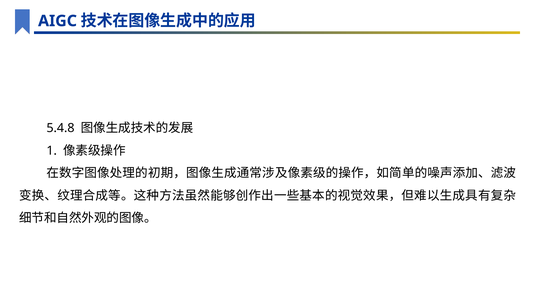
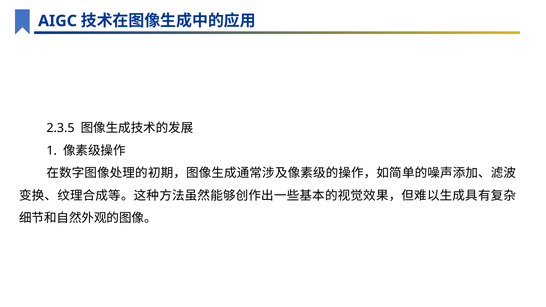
5.4.8: 5.4.8 -> 2.3.5 (60, 128)
